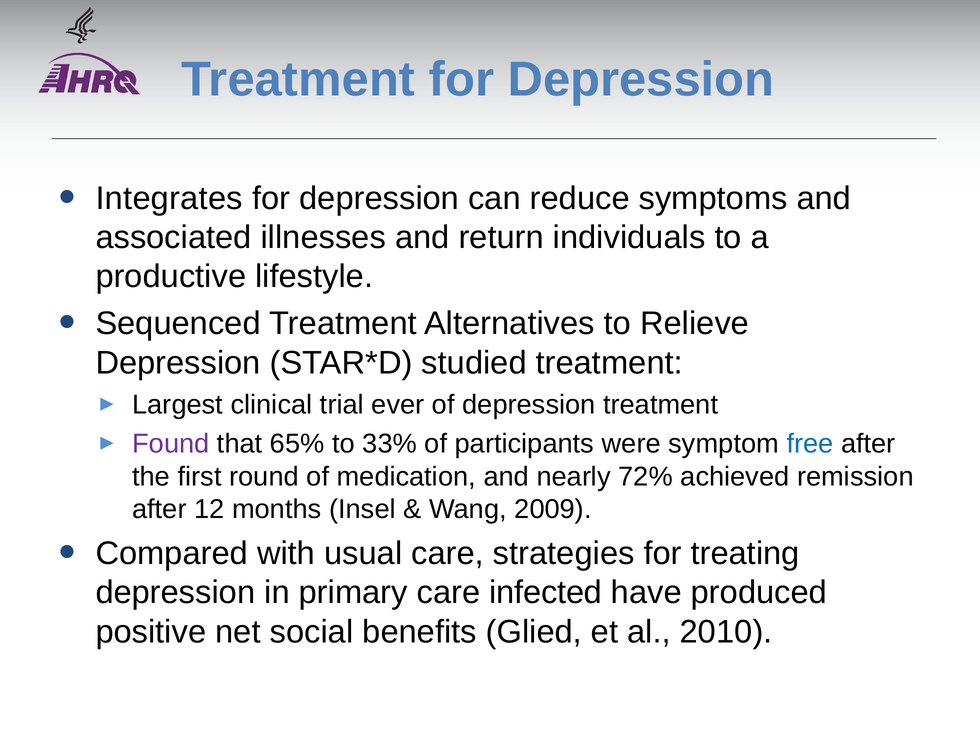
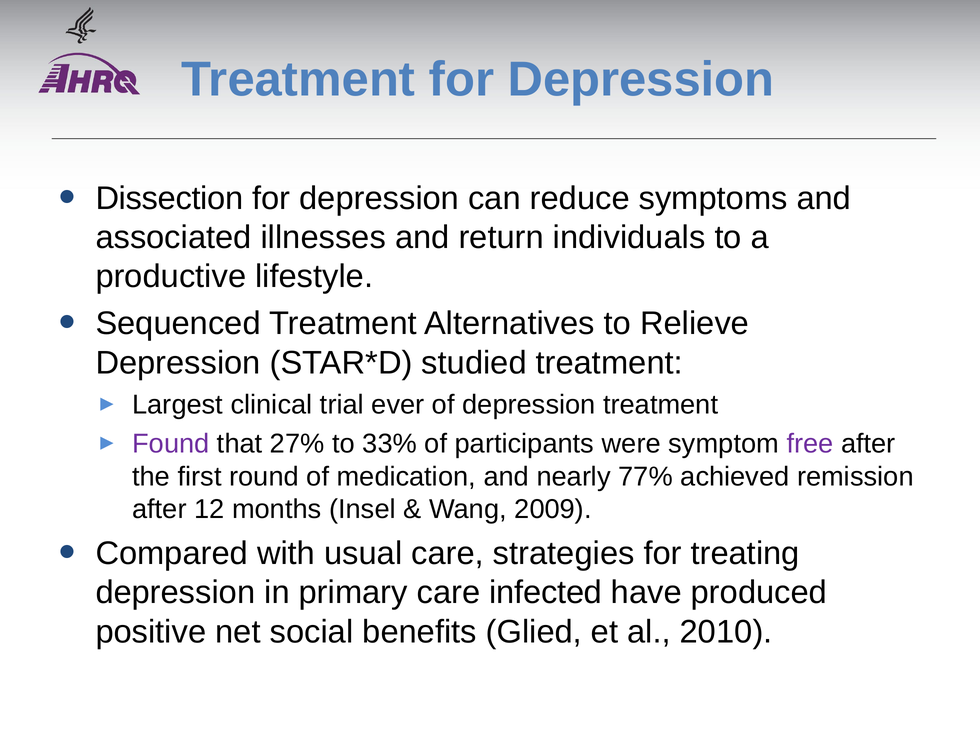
Integrates: Integrates -> Dissection (169, 198)
65%: 65% -> 27% (297, 444)
free colour: blue -> purple (810, 444)
72%: 72% -> 77% (646, 477)
